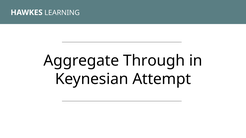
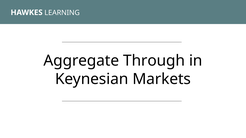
Attempt: Attempt -> Markets (162, 79)
